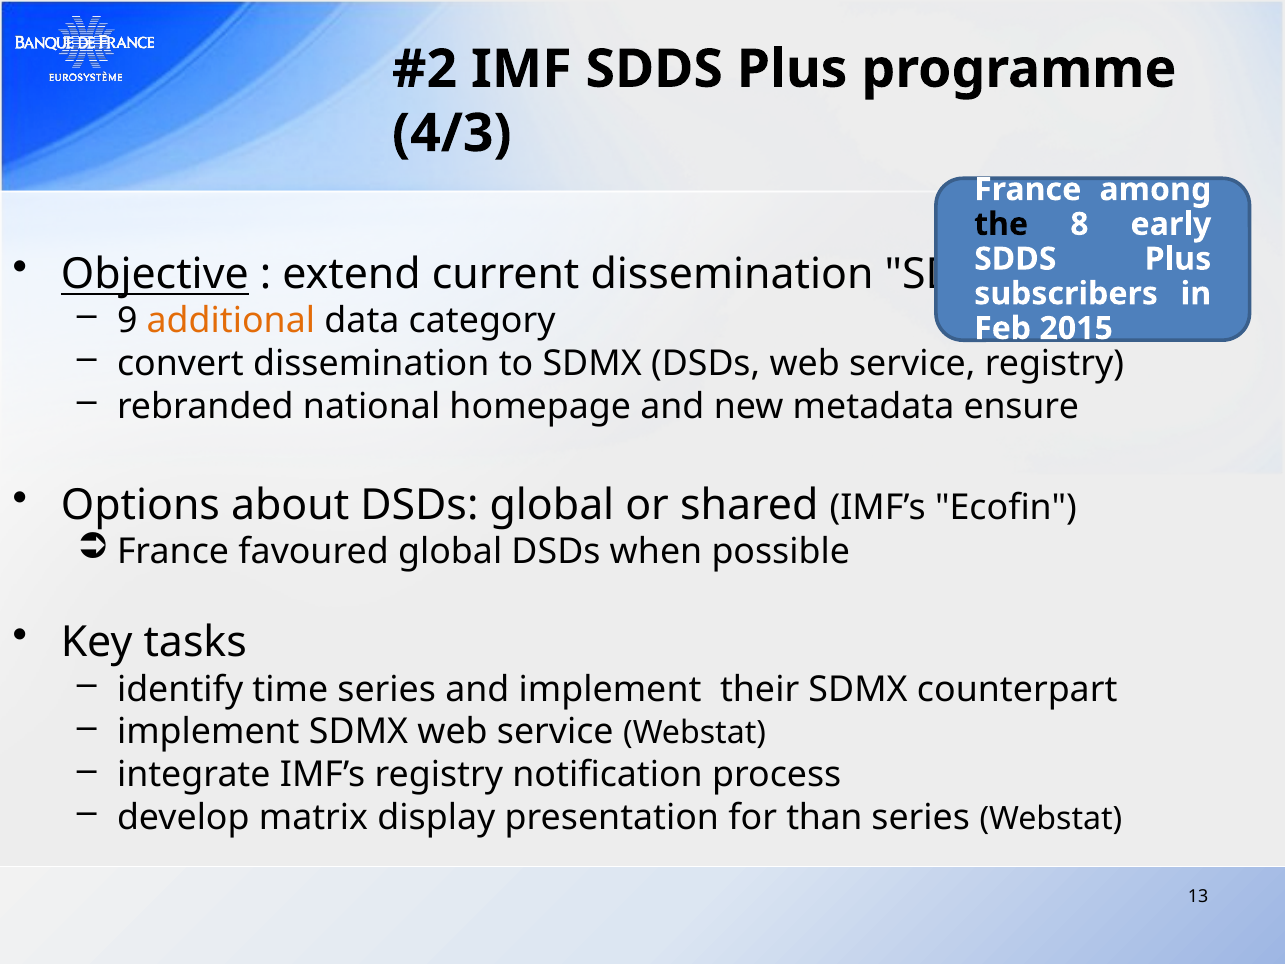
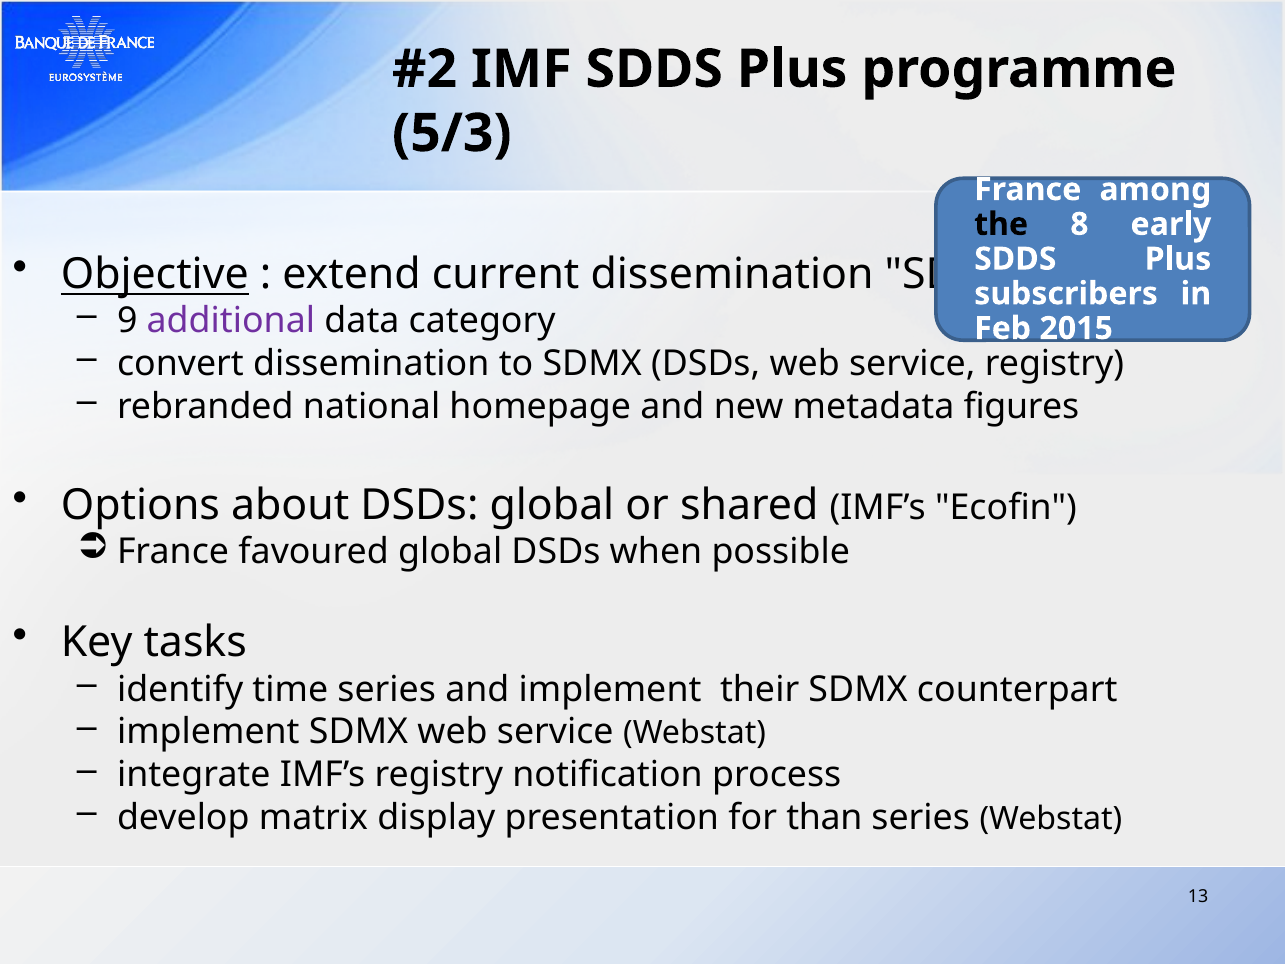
4/3: 4/3 -> 5/3 (452, 133)
additional colour: orange -> purple (231, 321)
ensure: ensure -> figures (1021, 406)
